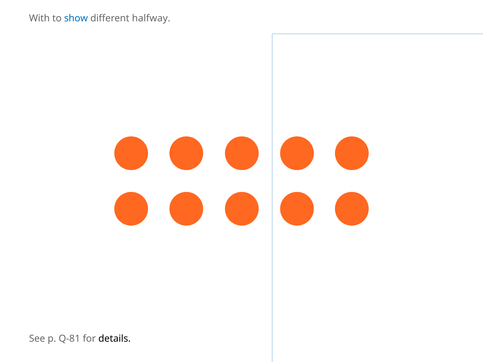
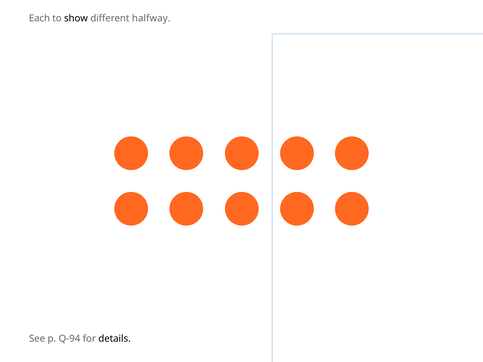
With: With -> Each (39, 18)
show colour: blue -> black (76, 18)
Q-81: Q-81 -> Q-94 (69, 339)
